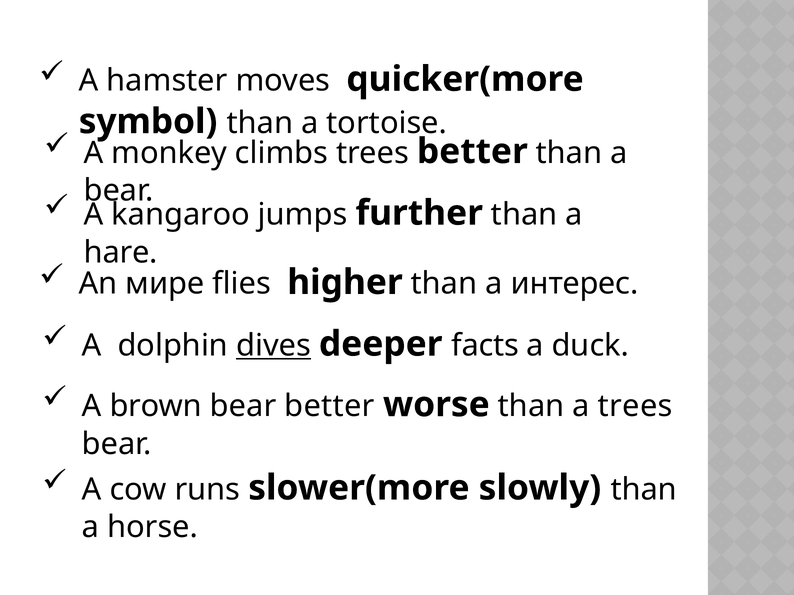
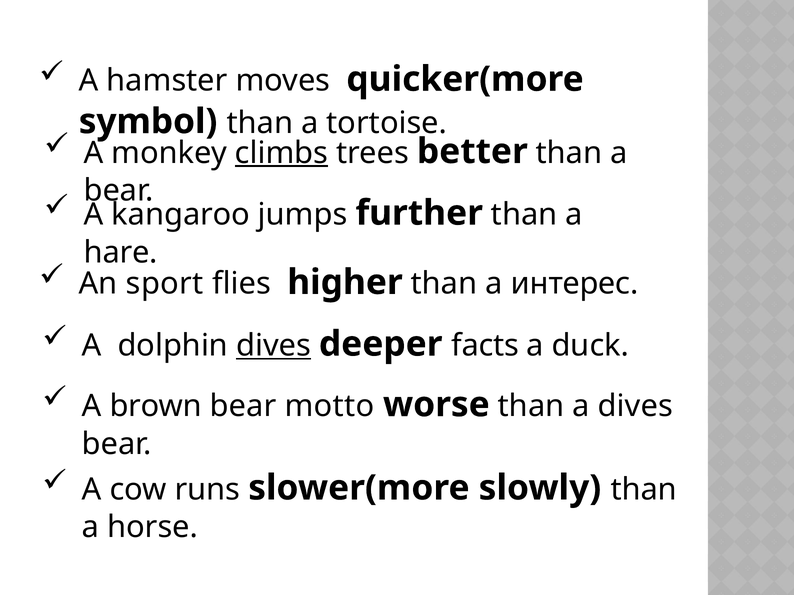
climbs underline: none -> present (281, 153)
мире: мире -> sport (165, 284)
bear better: better -> motto (329, 406)
a trees: trees -> dives (635, 406)
